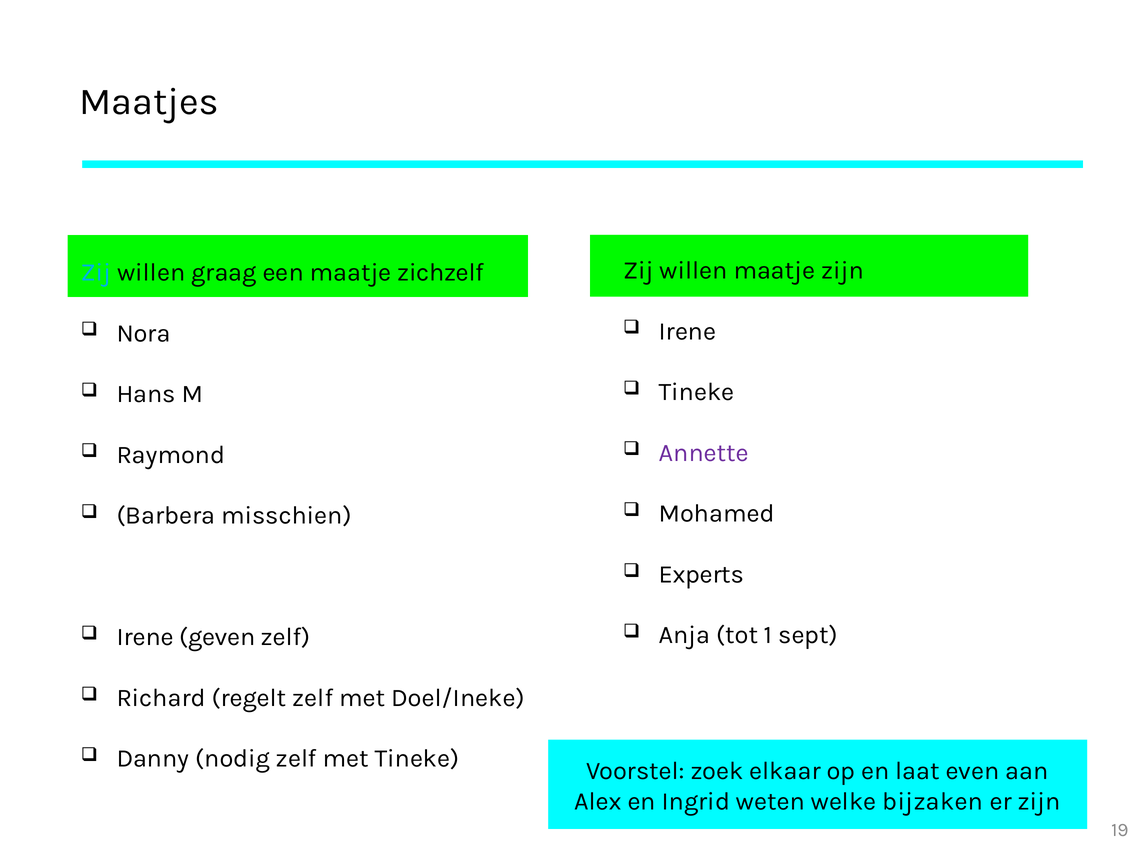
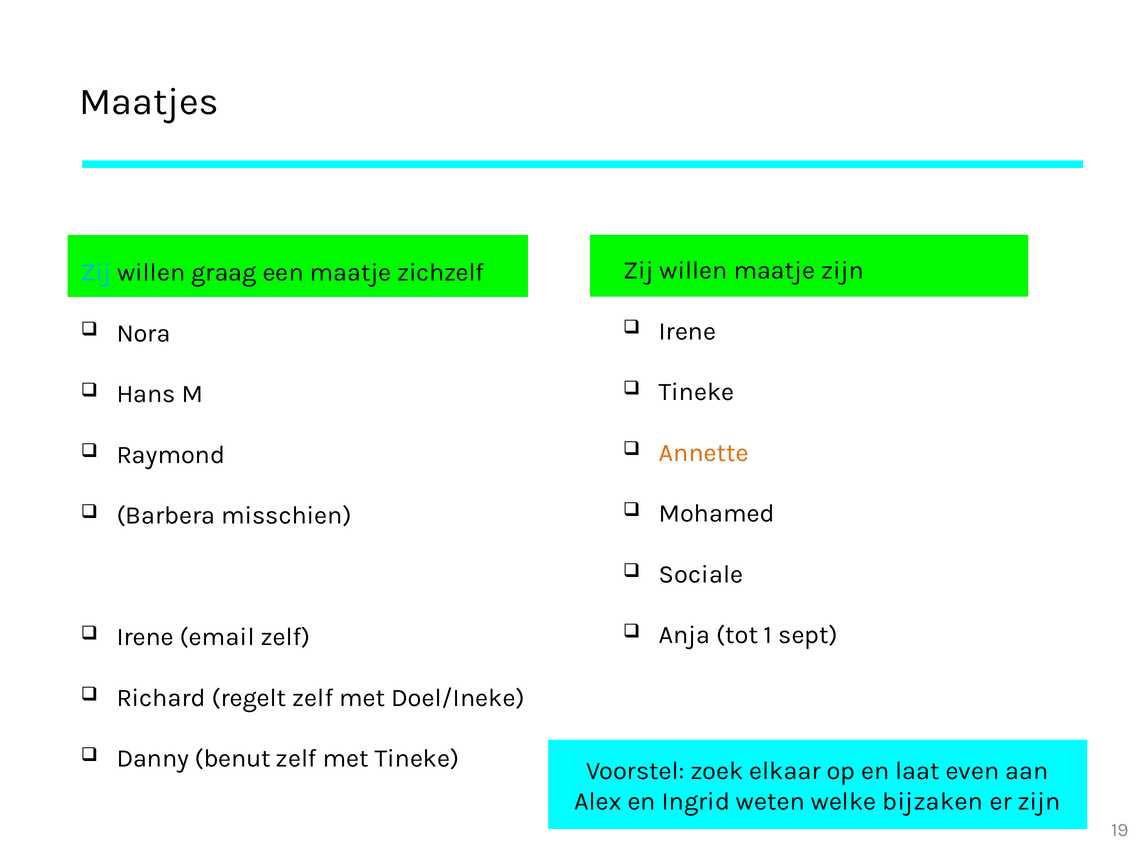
Annette colour: purple -> orange (704, 453)
Experts: Experts -> Sociale (701, 574)
geven: geven -> email (217, 637)
nodig: nodig -> benut (233, 759)
